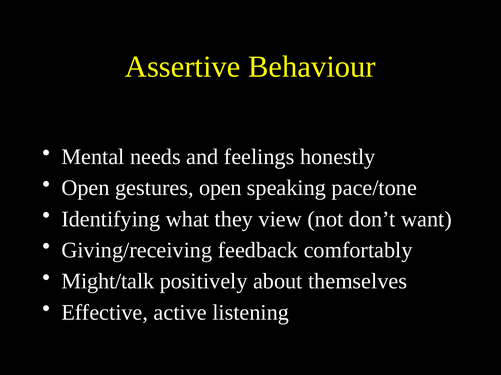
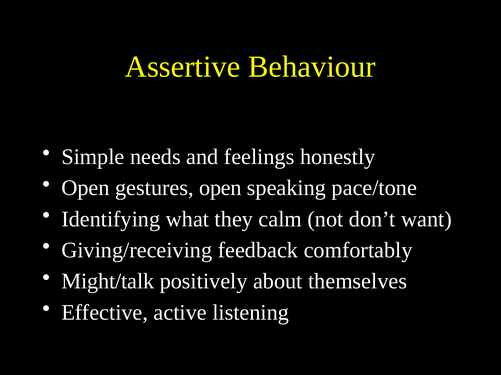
Mental: Mental -> Simple (93, 157)
view: view -> calm (280, 220)
